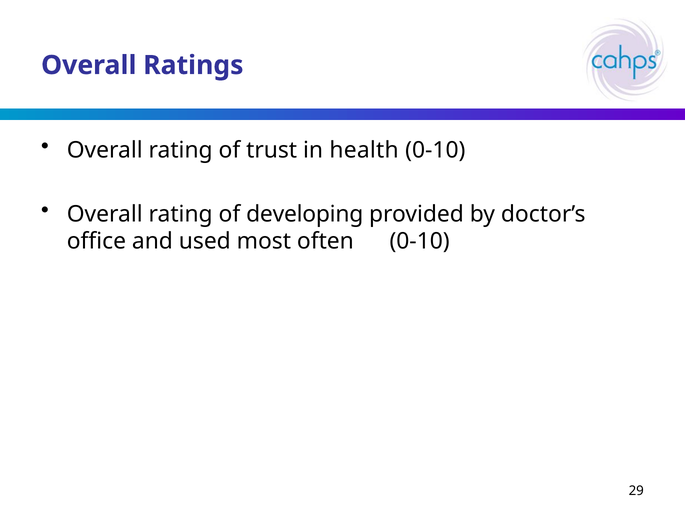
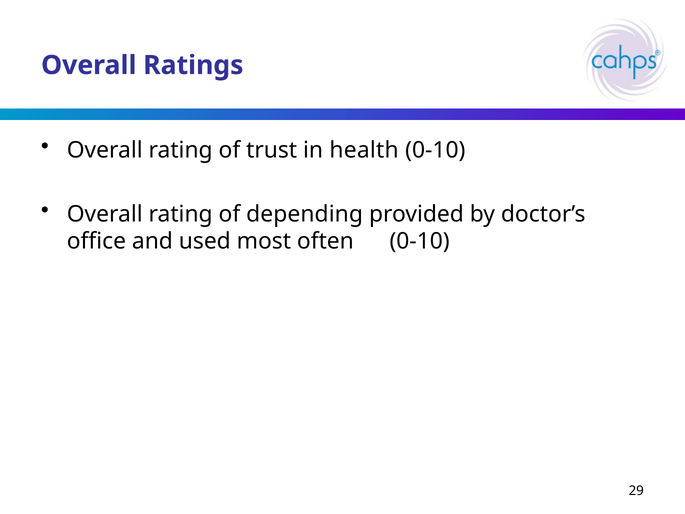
developing: developing -> depending (305, 214)
